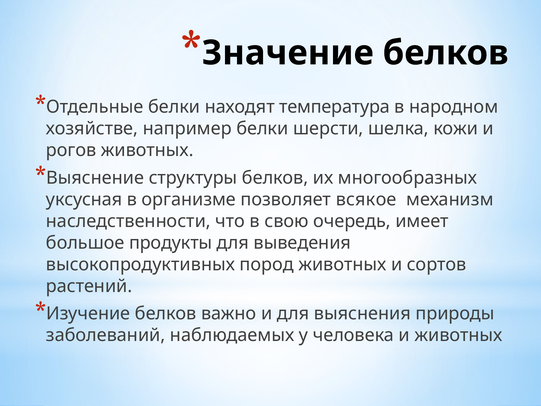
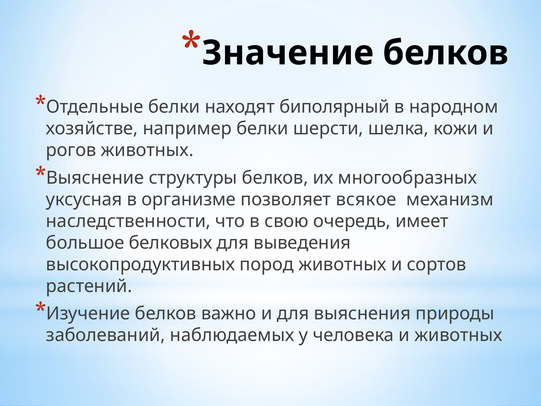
температура: температура -> биполярный (335, 107)
продукты: продукты -> белковых (171, 243)
